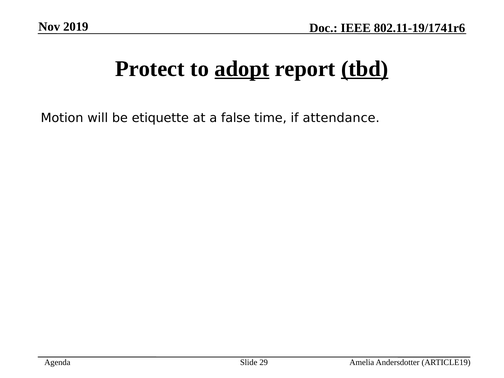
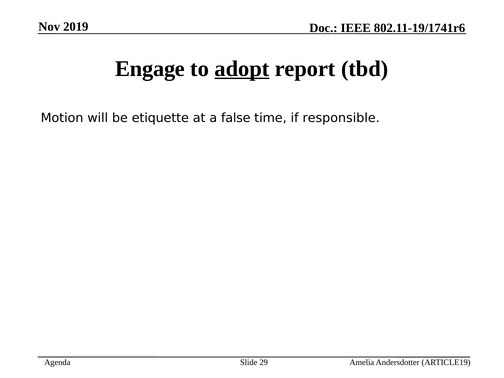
Protect: Protect -> Engage (150, 69)
tbd underline: present -> none (365, 69)
attendance: attendance -> responsible (341, 118)
